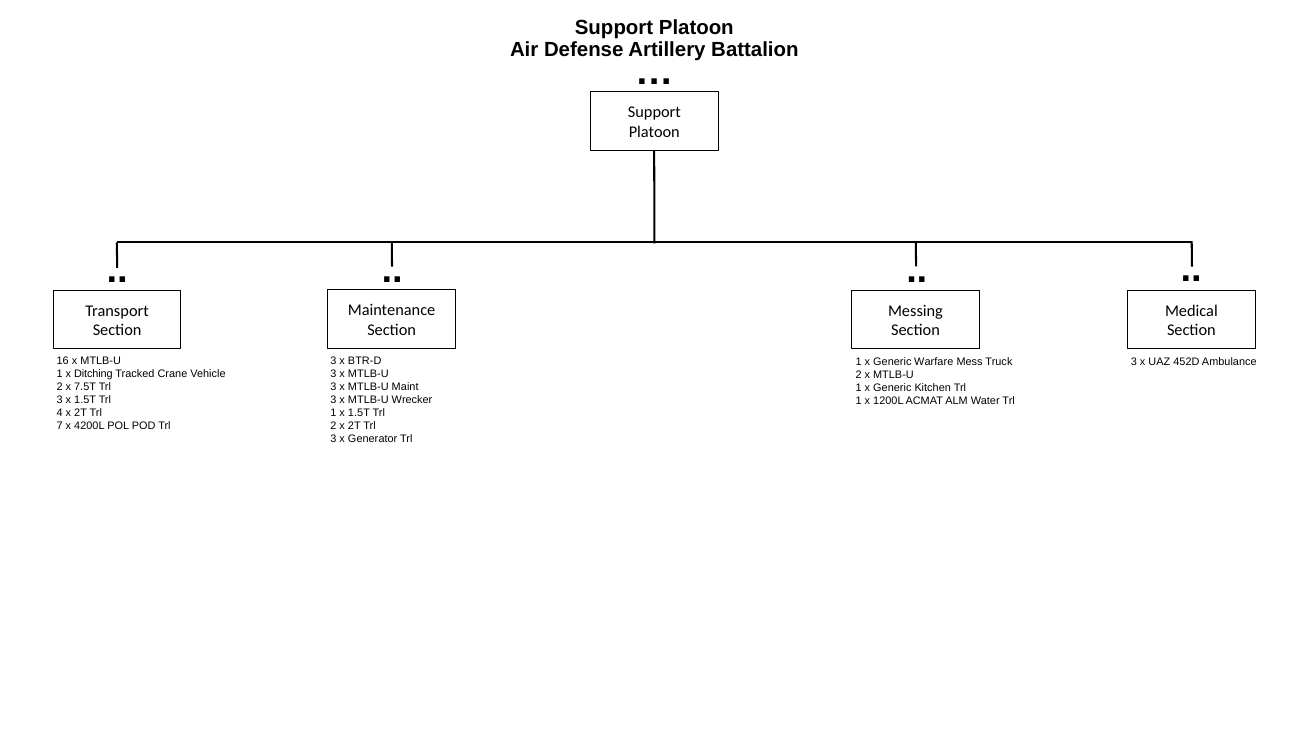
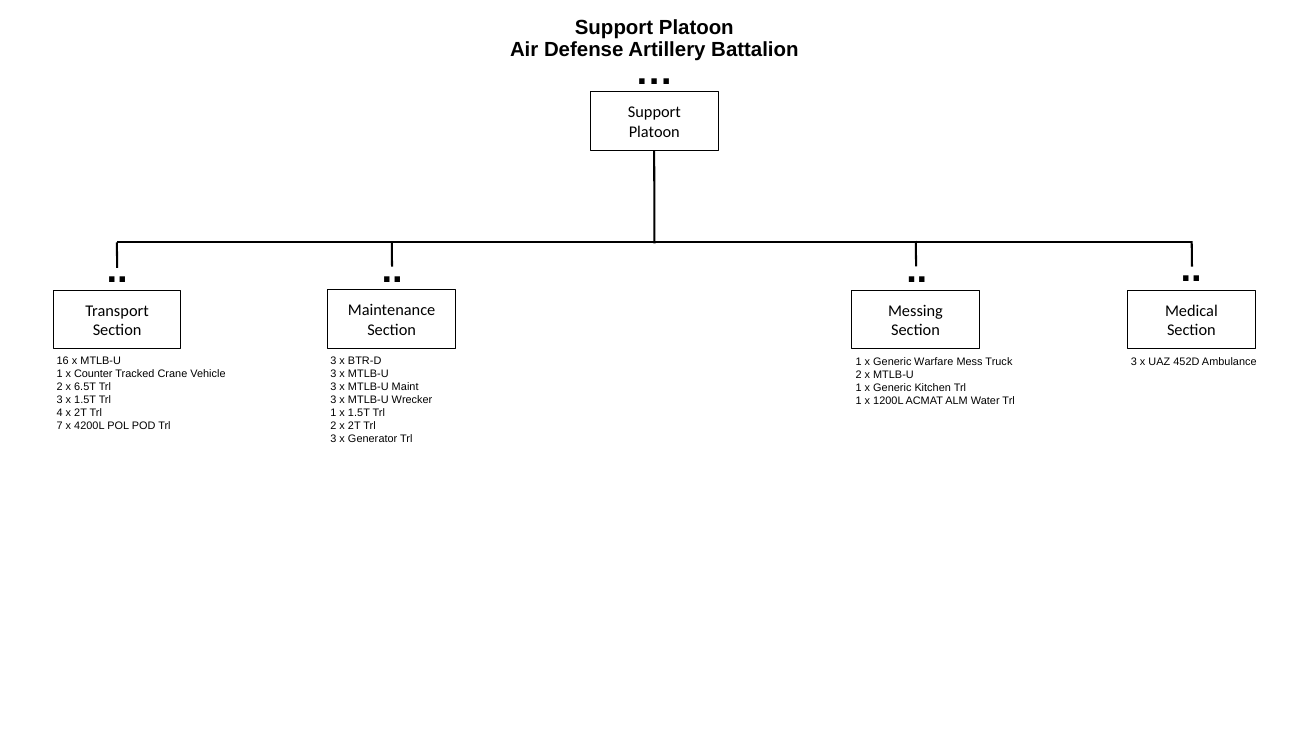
Ditching: Ditching -> Counter (93, 374)
7.5T: 7.5T -> 6.5T (85, 387)
